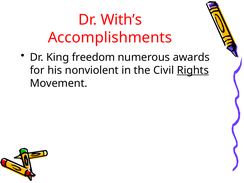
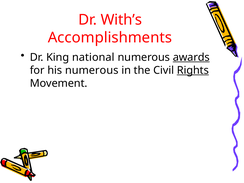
freedom: freedom -> national (93, 57)
awards underline: none -> present (191, 57)
his nonviolent: nonviolent -> numerous (92, 70)
